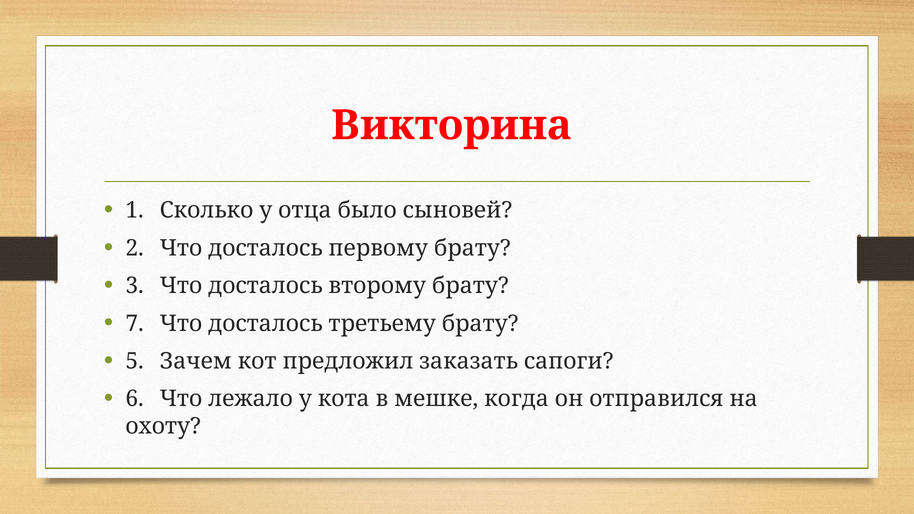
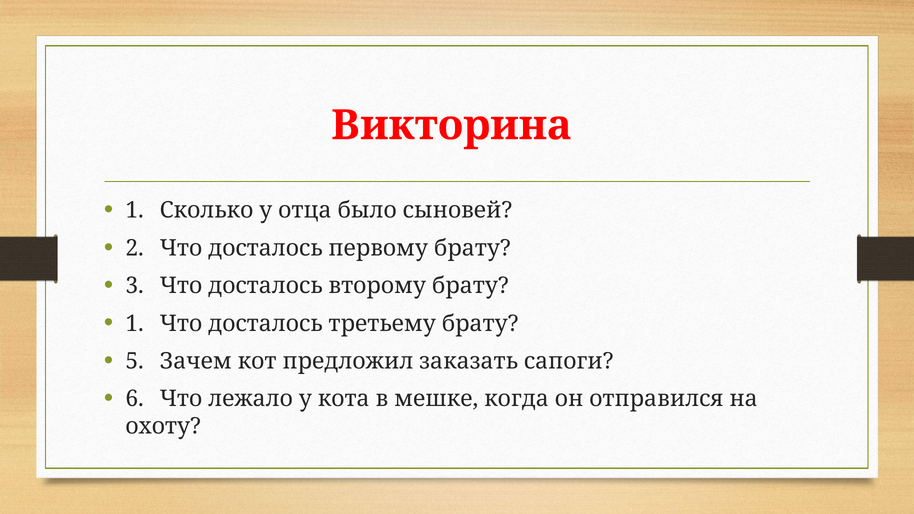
7: 7 -> 1 (135, 324)
